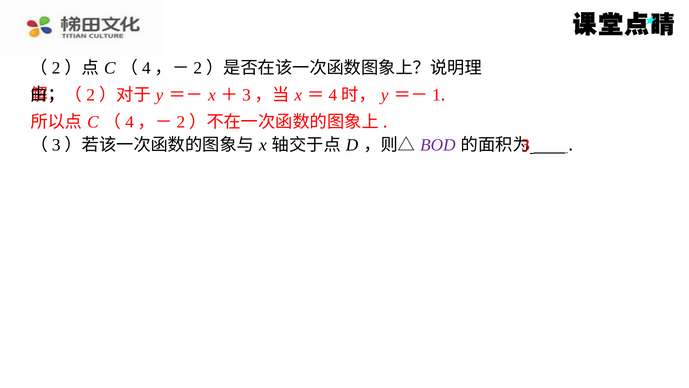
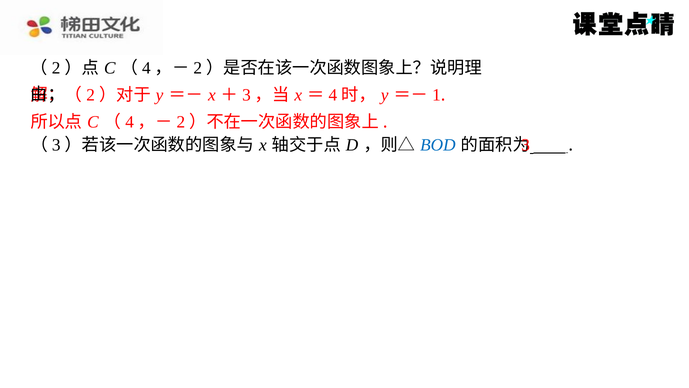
BOD colour: purple -> blue (438, 145)
